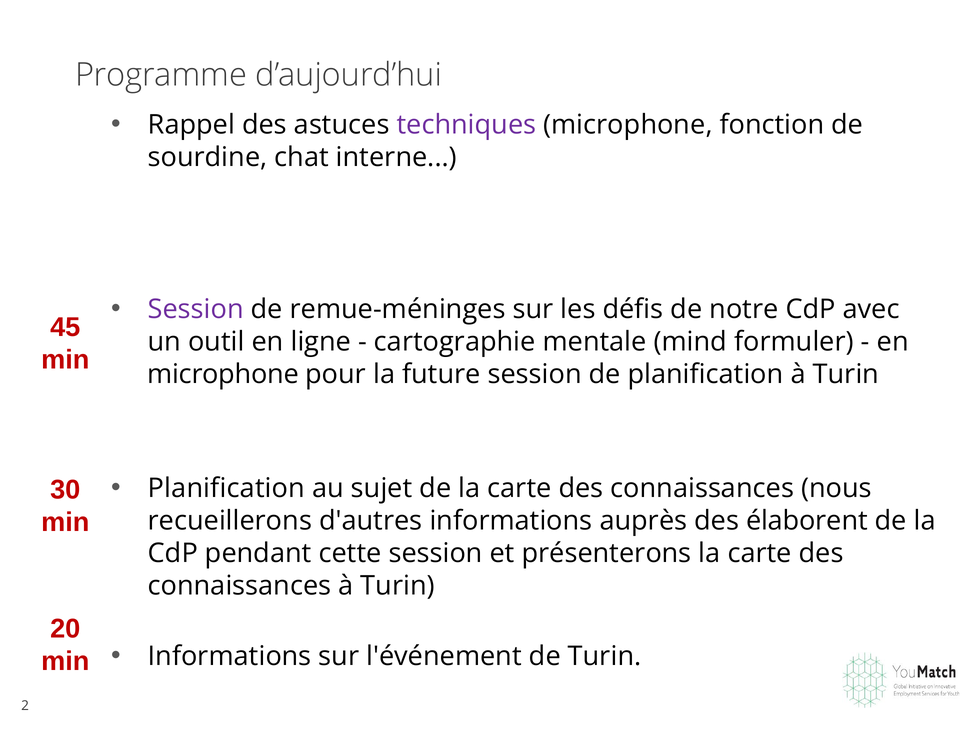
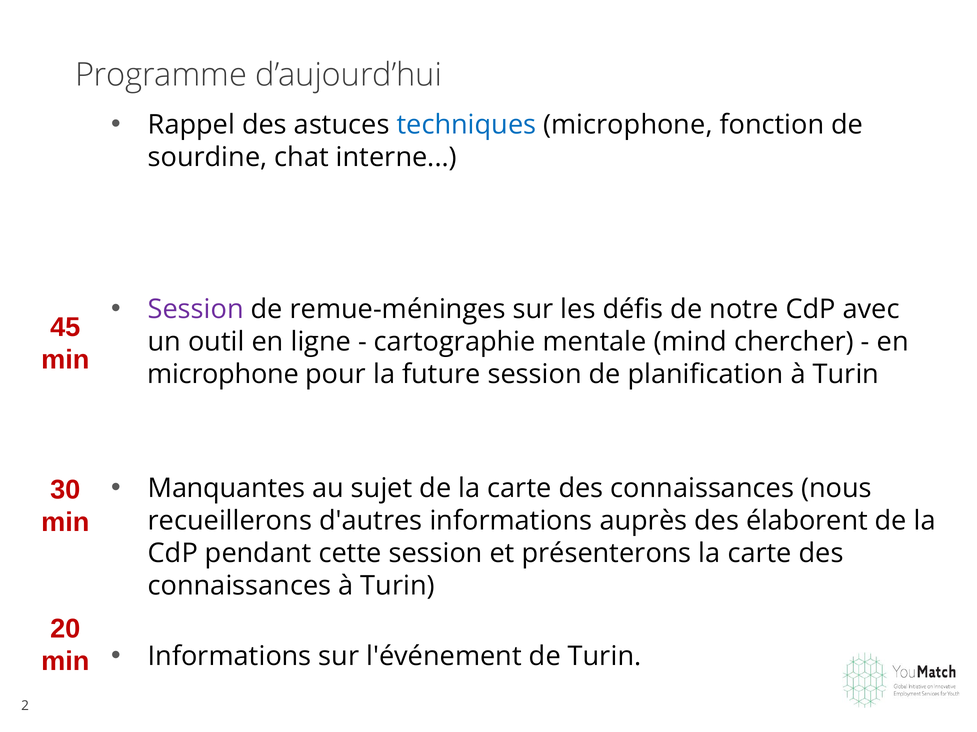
techniques colour: purple -> blue (466, 125)
formuler: formuler -> chercher (794, 342)
Planification: Planification -> Manquantes (227, 489)
